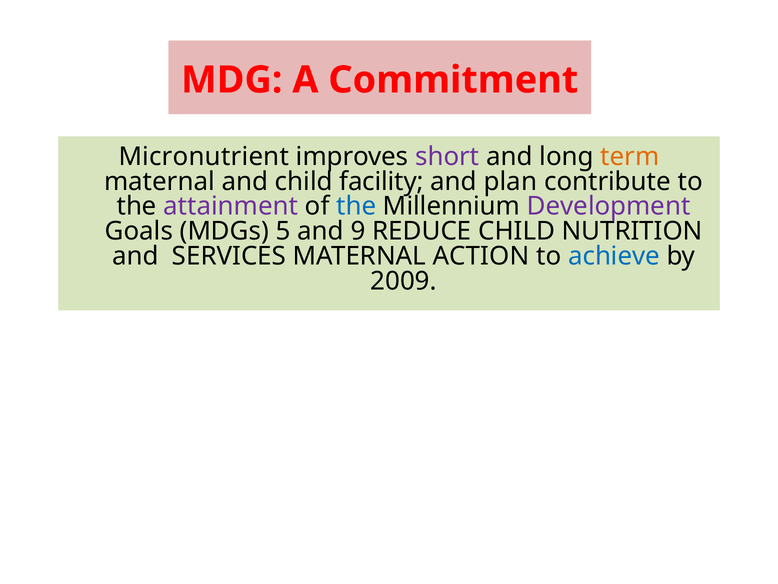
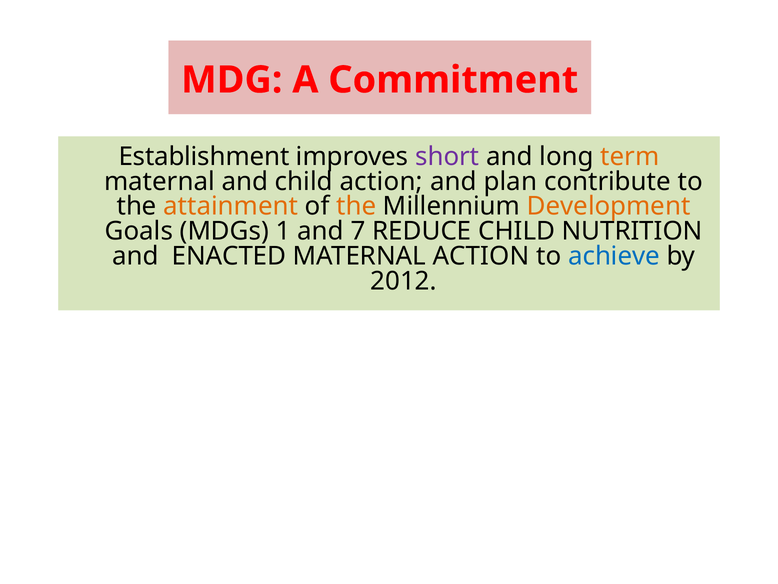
Micronutrient: Micronutrient -> Establishment (204, 156)
child facility: facility -> action (381, 181)
attainment colour: purple -> orange (231, 206)
the colour: blue -> orange (356, 206)
Development colour: purple -> orange (609, 206)
5: 5 -> 1 (283, 231)
9: 9 -> 7 (358, 231)
SERVICES: SERVICES -> ENACTED (229, 256)
2009: 2009 -> 2012 (404, 281)
